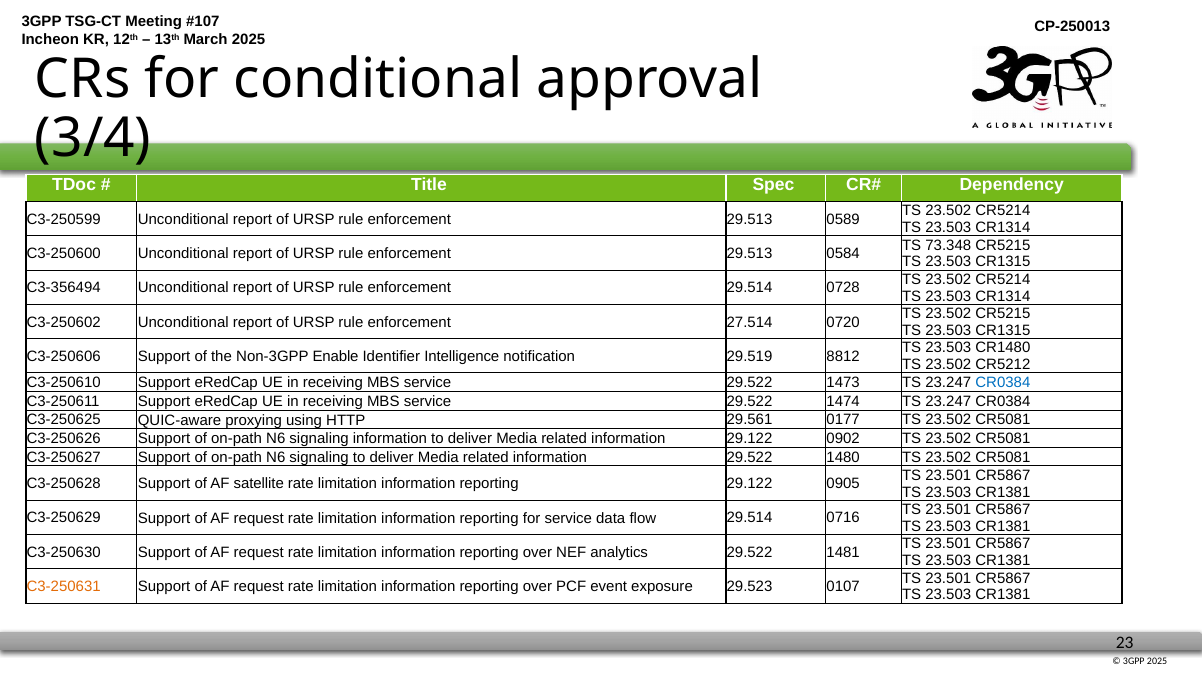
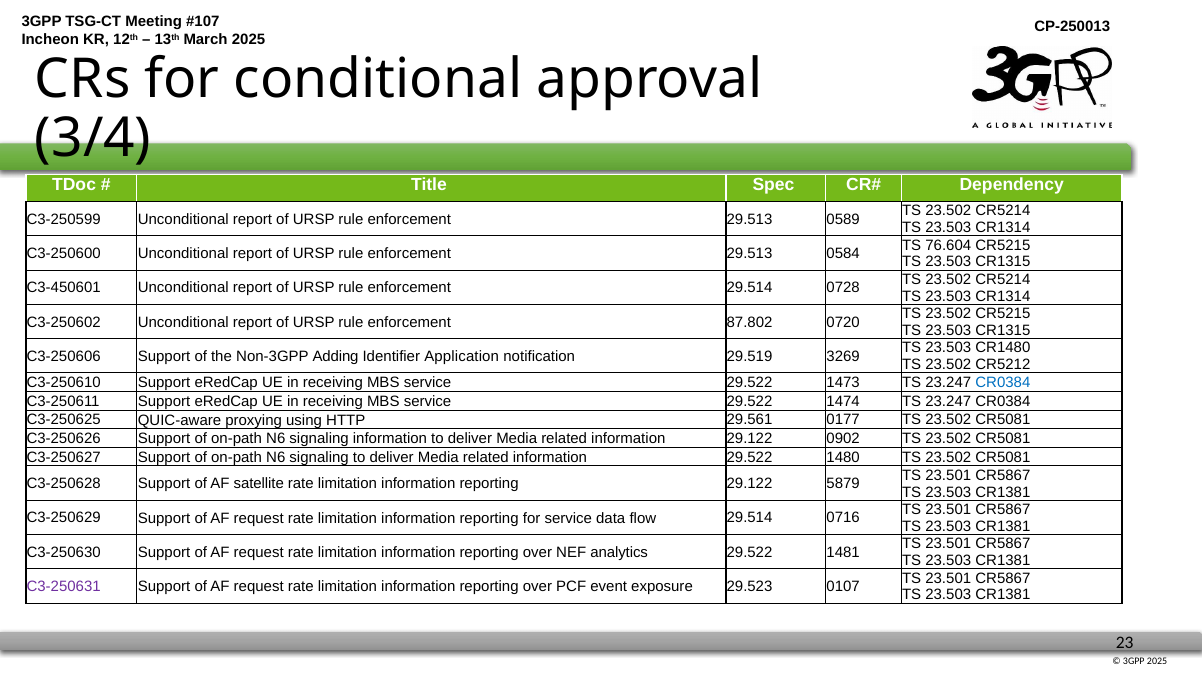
73.348: 73.348 -> 76.604 (948, 245)
C3-356494: C3-356494 -> C3-450601 (64, 288)
27.514: 27.514 -> 87.802 (750, 322)
Enable: Enable -> Adding (336, 357)
Intelligence: Intelligence -> Application (462, 357)
8812: 8812 -> 3269 (843, 356)
0905: 0905 -> 5879 (843, 484)
C3-250631 colour: orange -> purple (64, 587)
